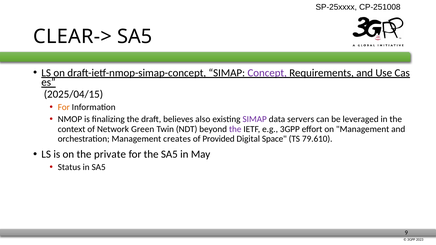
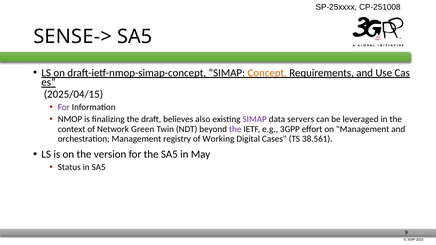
CLEAR->: CLEAR-> -> SENSE-> (73, 37)
Concept colour: purple -> orange (267, 73)
For colour: orange -> purple (64, 107)
creates: creates -> registry (177, 139)
Provided: Provided -> Working (218, 139)
Space: Space -> Cases (274, 139)
79.610: 79.610 -> 38.561 (317, 139)
private: private -> version (110, 154)
